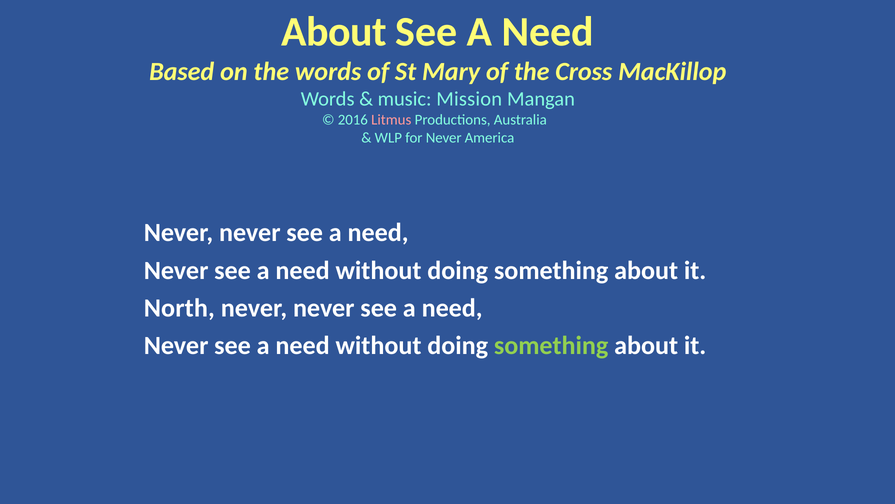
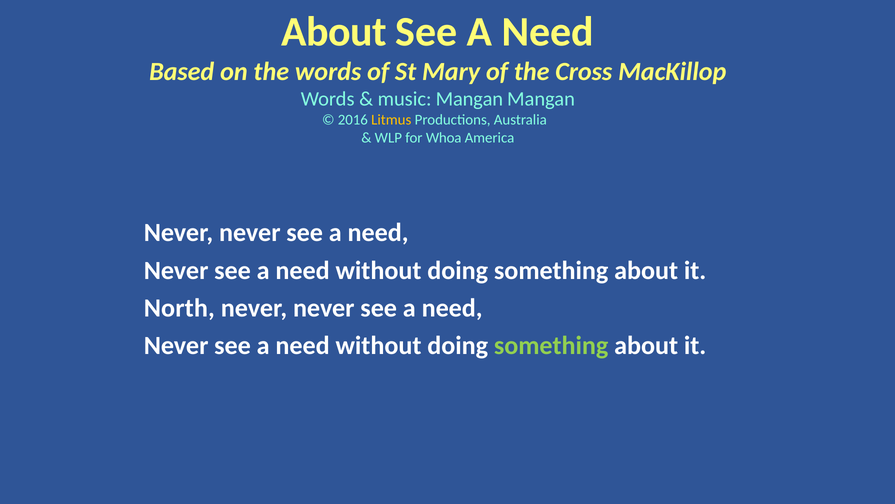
music Mission: Mission -> Mangan (469, 99)
Litmus colour: pink -> yellow (391, 120)
for Never: Never -> Whoa (444, 138)
